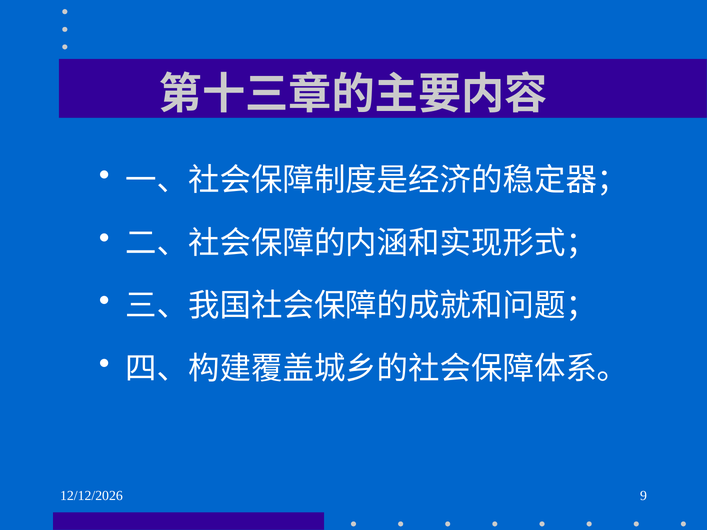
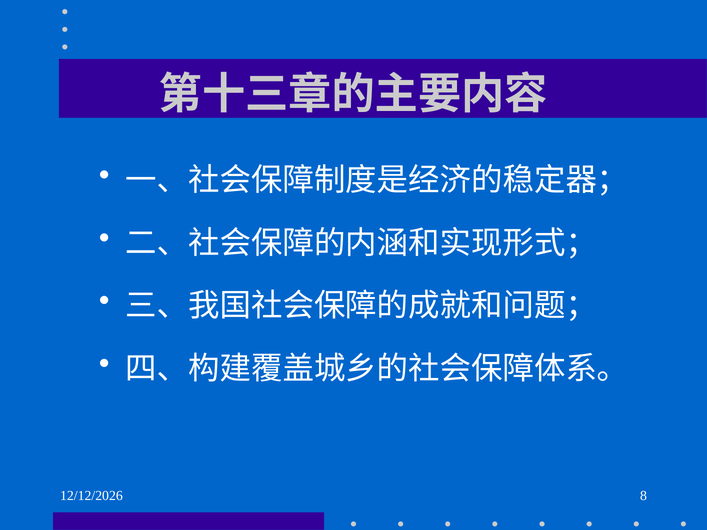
9: 9 -> 8 (643, 496)
